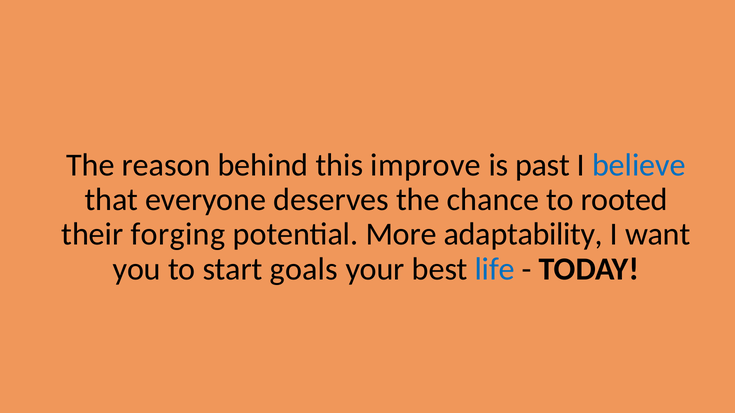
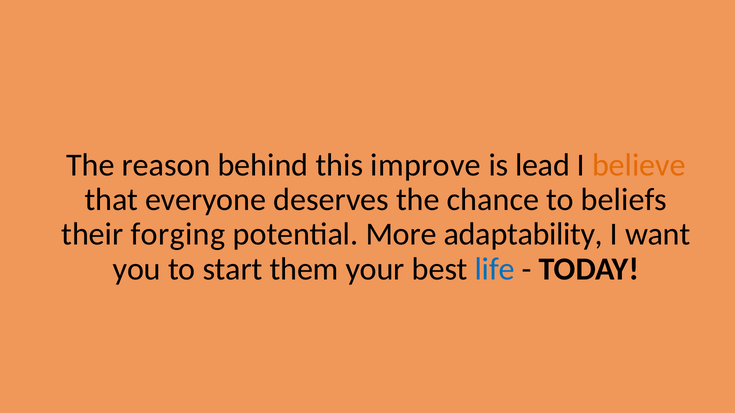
past: past -> lead (543, 165)
believe colour: blue -> orange (639, 165)
rooted: rooted -> beliefs (624, 200)
goals: goals -> them (304, 269)
